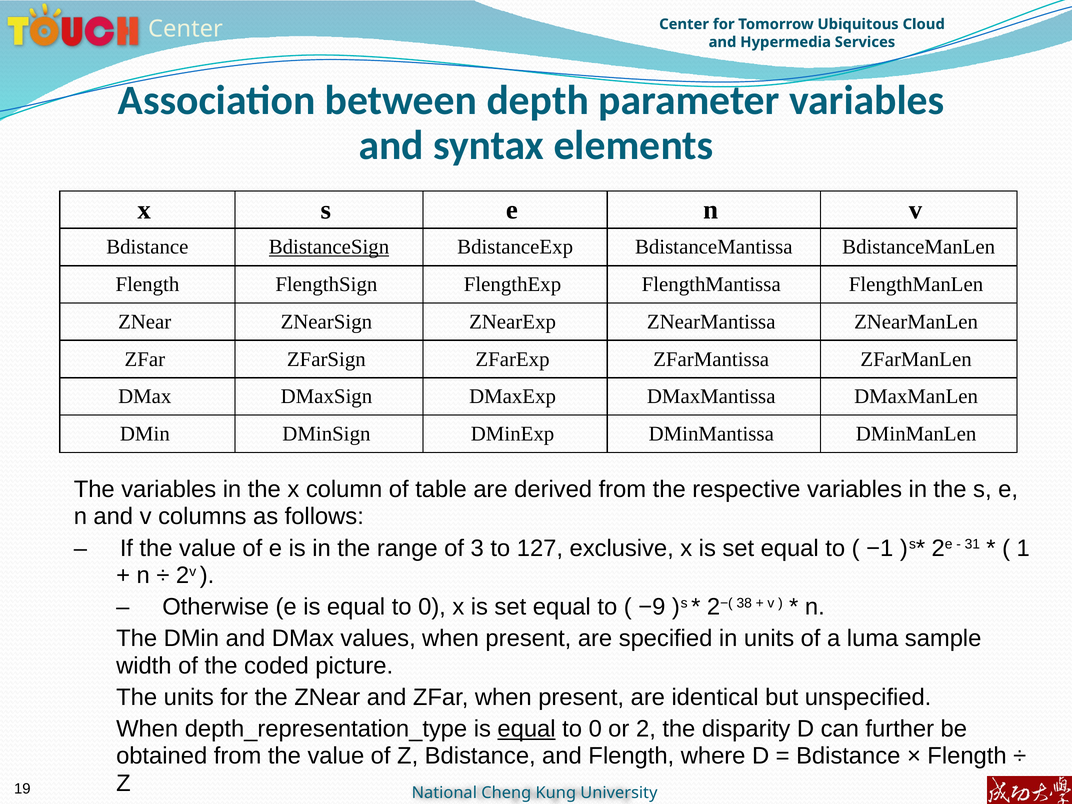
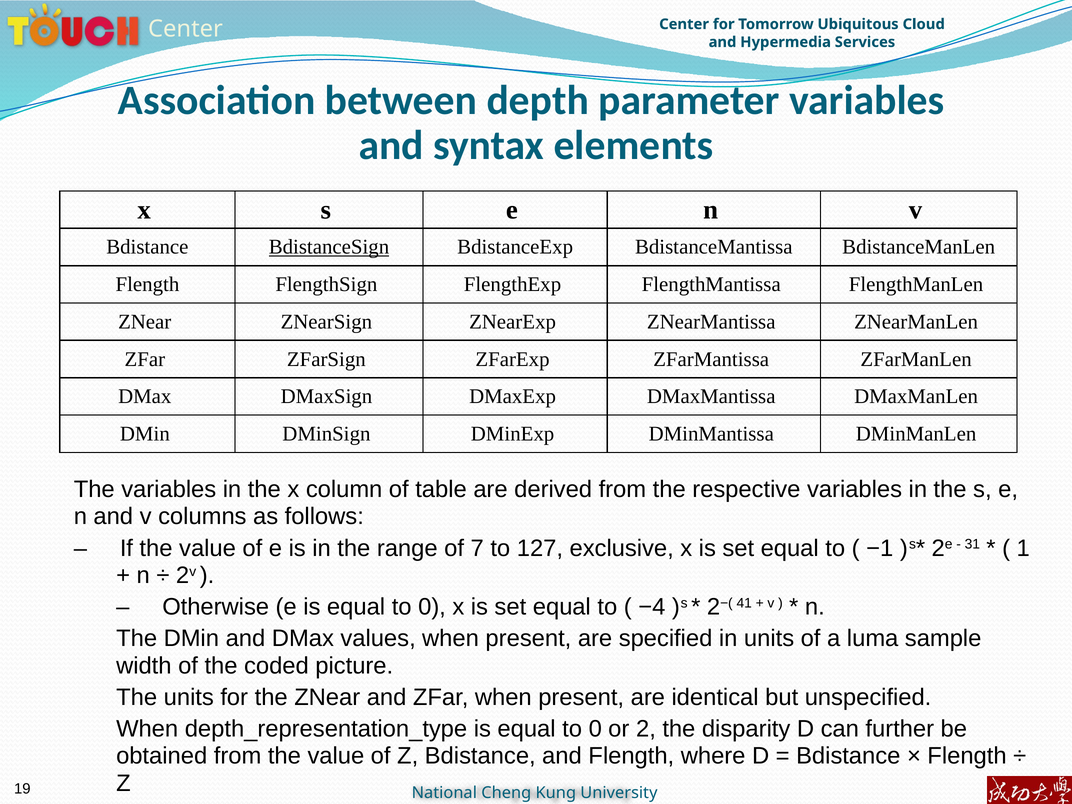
3: 3 -> 7 (477, 548)
−9: −9 -> −4 (652, 607)
38: 38 -> 41 (744, 603)
equal underline: present -> none (527, 729)
